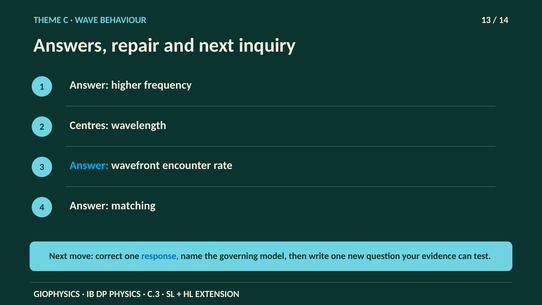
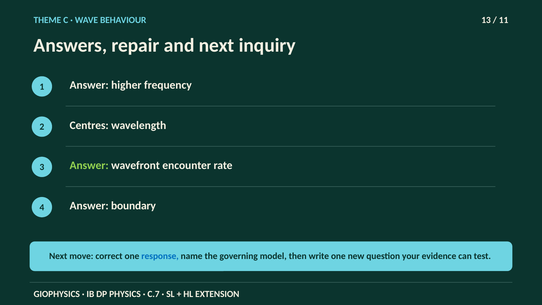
14: 14 -> 11 (504, 20)
Answer colour: light blue -> light green (89, 165)
matching: matching -> boundary (133, 206)
C.3: C.3 -> C.7 (154, 294)
